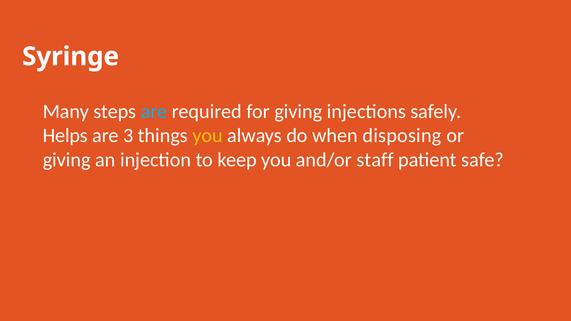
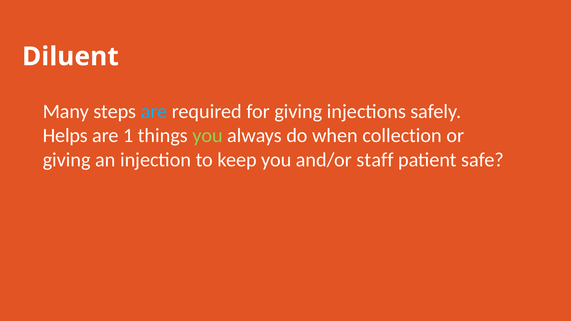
Syringe: Syringe -> Diluent (70, 57)
3: 3 -> 1 (128, 136)
you colour: yellow -> light green (208, 136)
disposing: disposing -> collection (402, 136)
